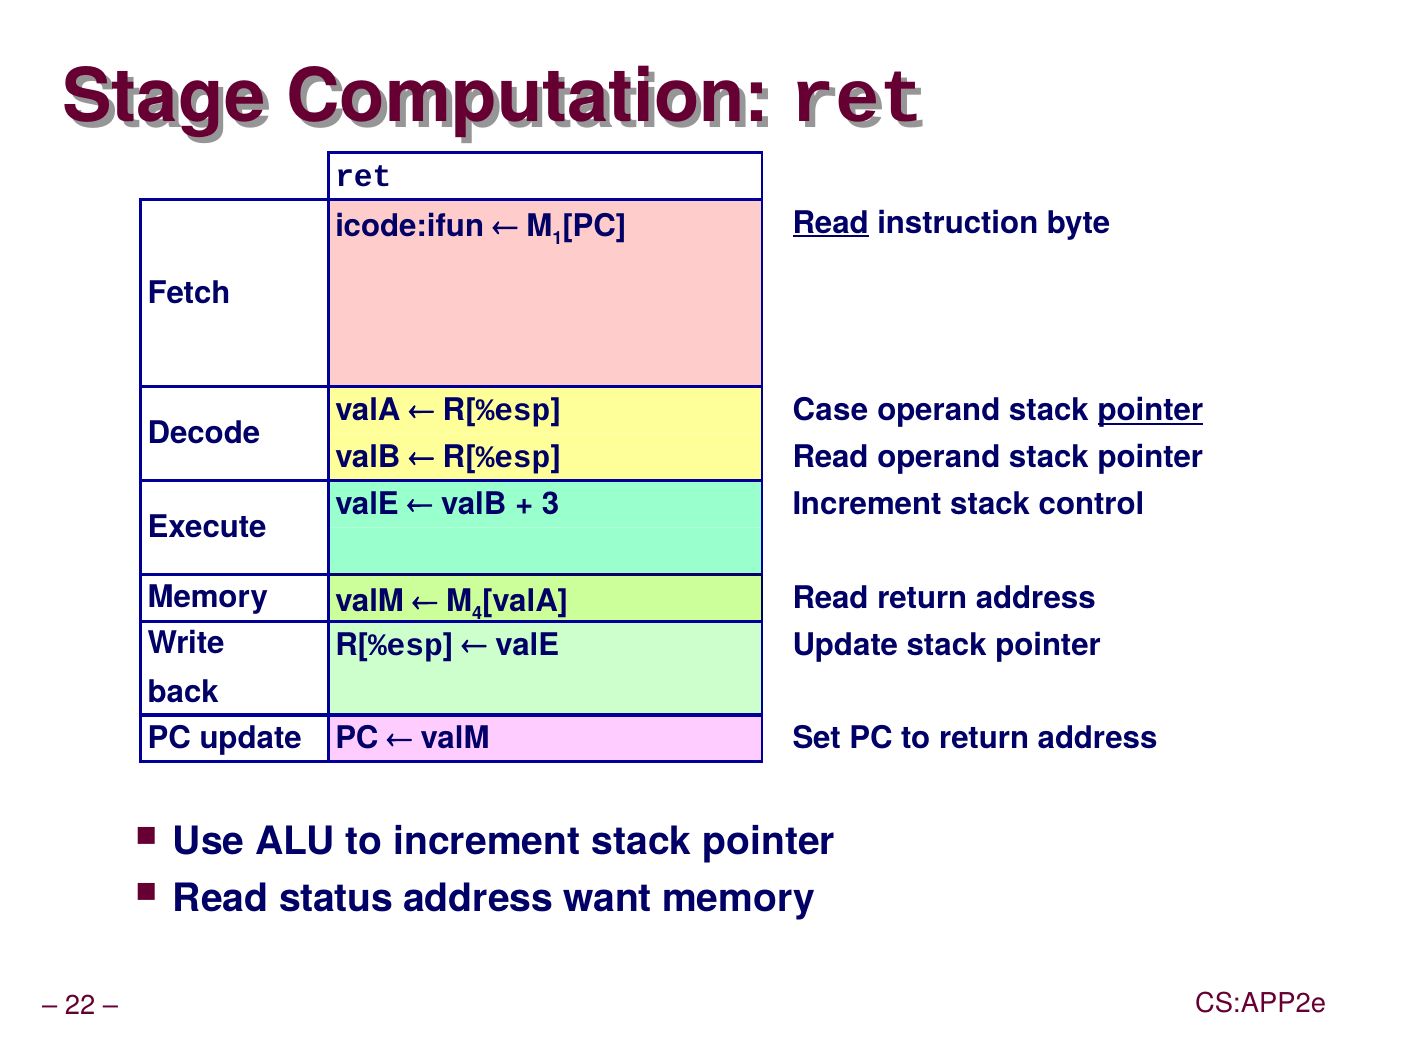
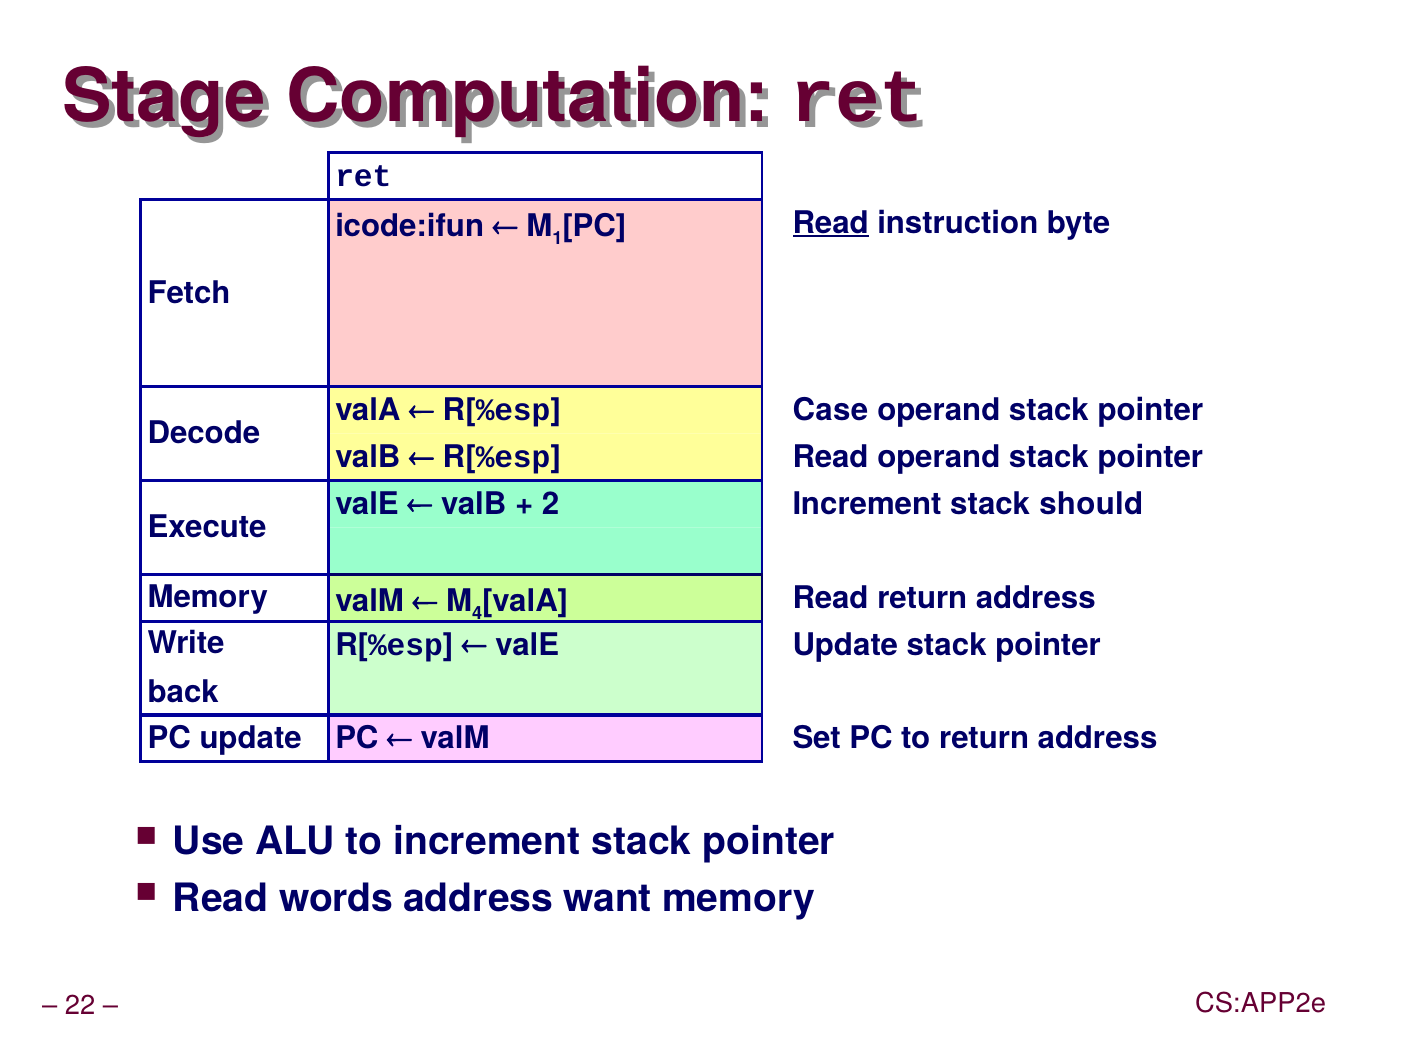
pointer underline: present -> none (1150, 411)
3: 3 -> 2 (551, 504)
control: control -> should (1091, 504)
status: status -> words (336, 899)
